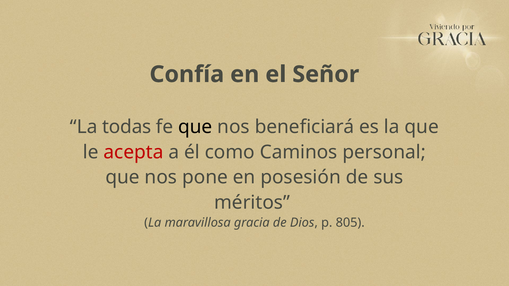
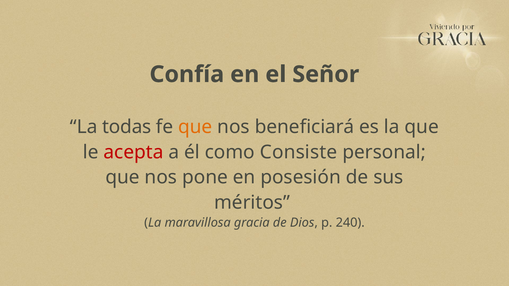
que colour: black -> orange (195, 127)
Caminos: Caminos -> Consiste (298, 152)
805: 805 -> 240 (350, 223)
